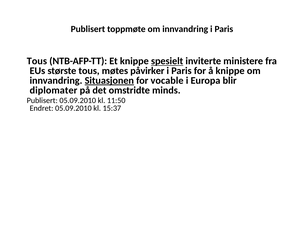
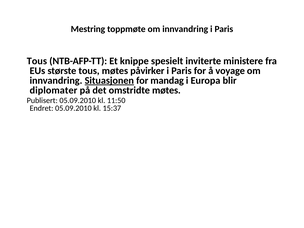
Publisert: Publisert -> Mestring (88, 29)
spesielt underline: present -> none (167, 61)
å knippe: knippe -> voyage (230, 71)
vocable: vocable -> mandag (167, 81)
omstridte minds: minds -> møtes (166, 90)
